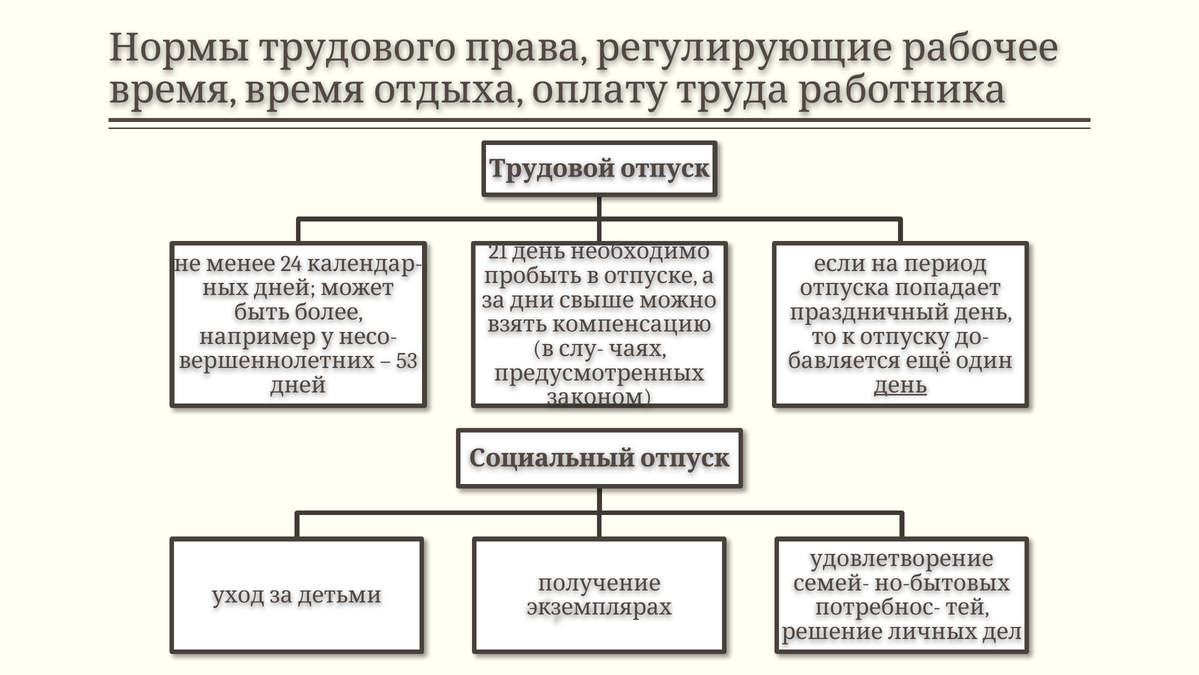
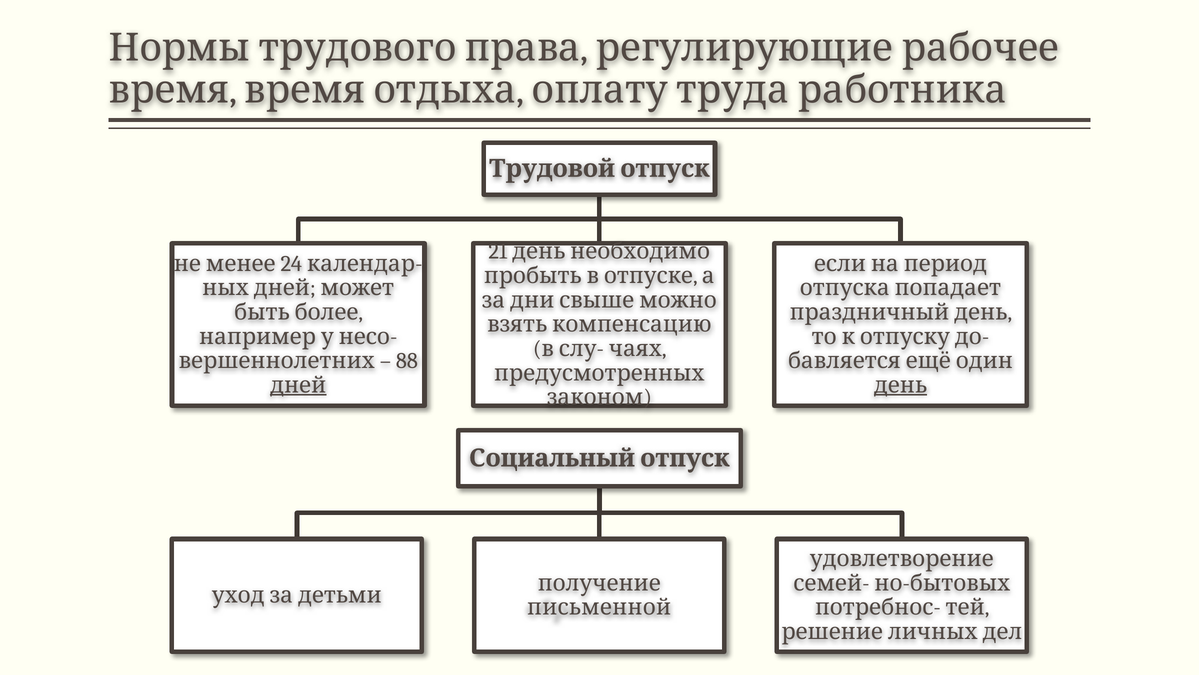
53: 53 -> 88 (407, 361)
дней underline: none -> present (298, 385)
экземплярах: экземплярах -> письменной (599, 607)
